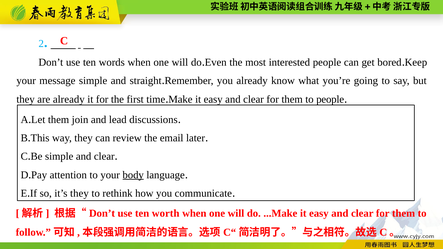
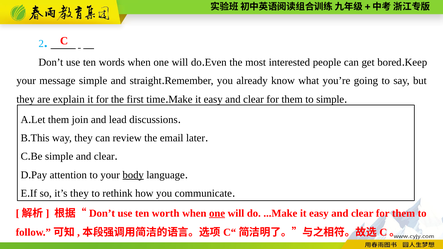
are already: already -> explain (69, 99)
to people: people -> simple (330, 99)
one underline: none -> present (217, 213)
